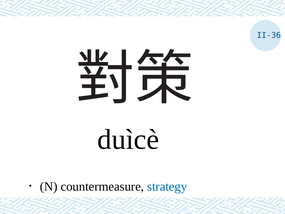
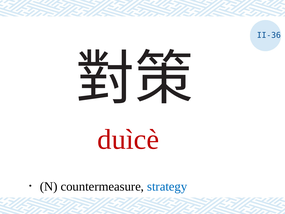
duìcè colour: black -> red (128, 139)
